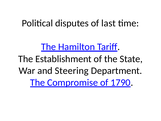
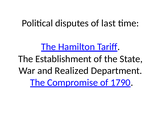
Steering: Steering -> Realized (72, 71)
